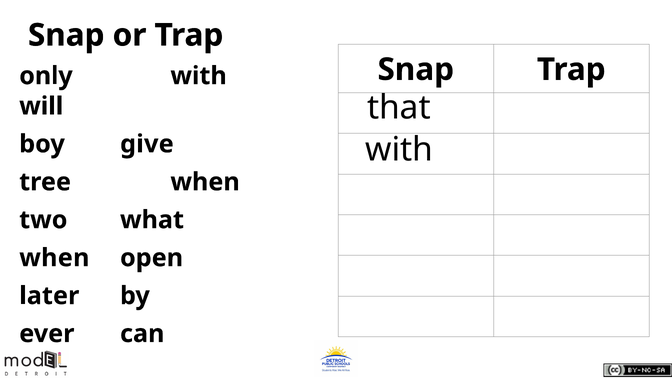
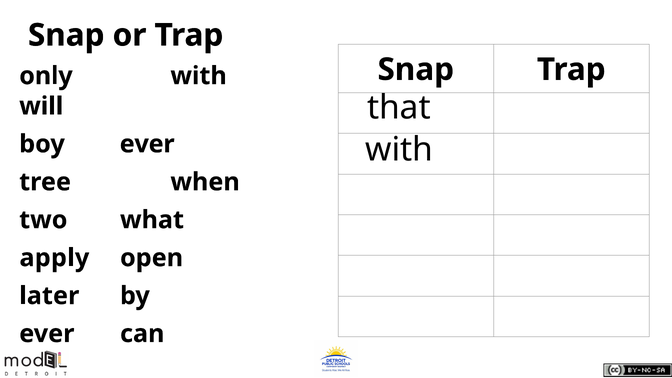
boy give: give -> ever (147, 144)
when: when -> apply (54, 258)
